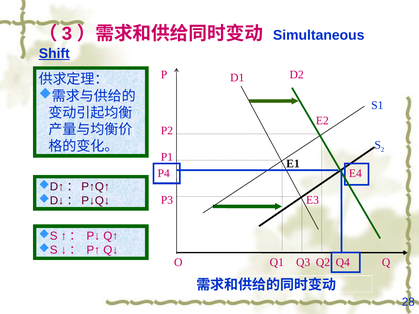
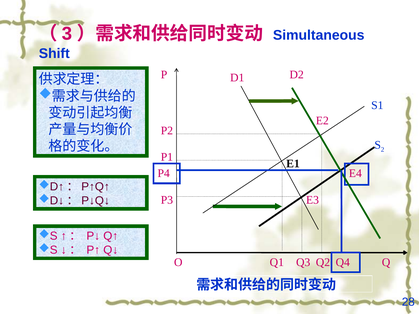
Shift underline: present -> none (54, 54)
